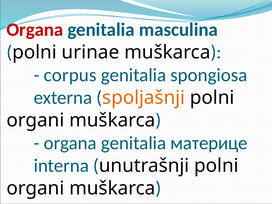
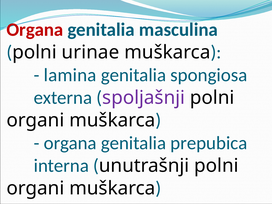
corpus: corpus -> lamina (70, 75)
spoljašnji colour: orange -> purple (144, 98)
мaтерице: мaтерице -> prepubica (209, 143)
